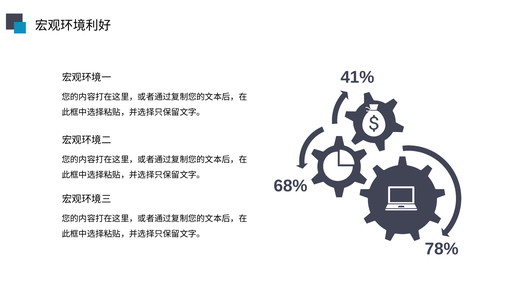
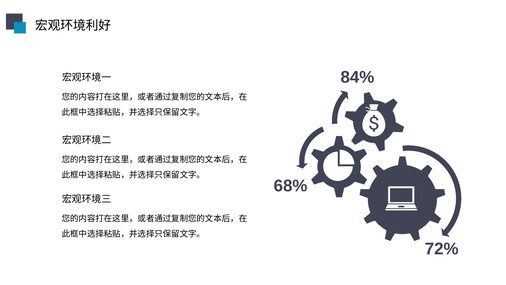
41%: 41% -> 84% (357, 77)
78%: 78% -> 72% (442, 249)
